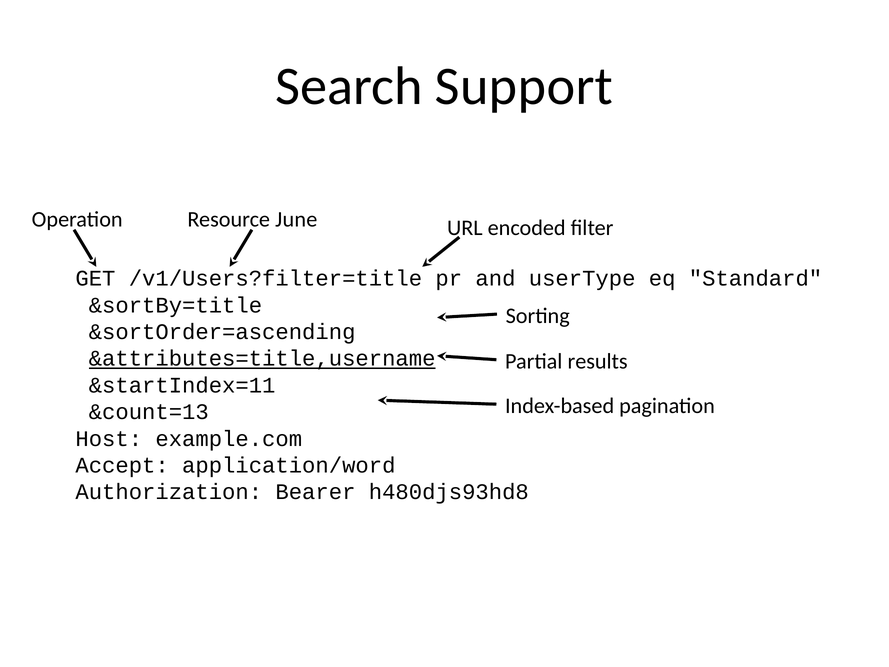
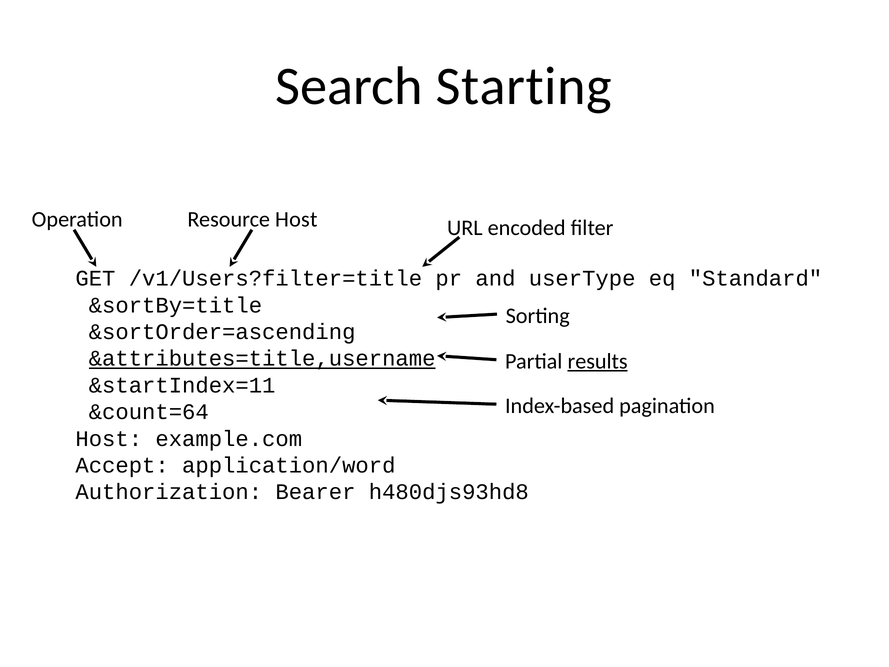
Support: Support -> Starting (524, 86)
Resource June: June -> Host (296, 219)
results underline: none -> present (598, 361)
&count=13: &count=13 -> &count=64 (149, 412)
